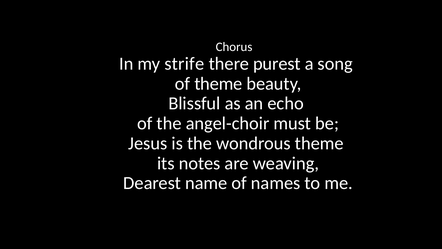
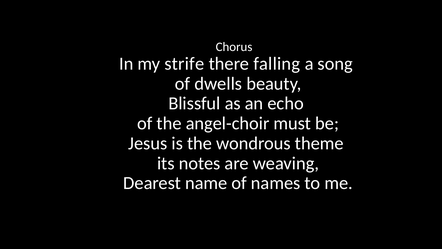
purest: purest -> falling (277, 64)
of theme: theme -> dwells (218, 83)
